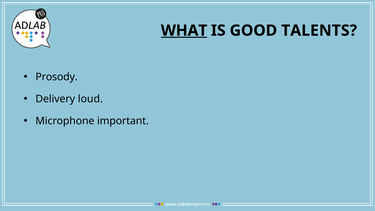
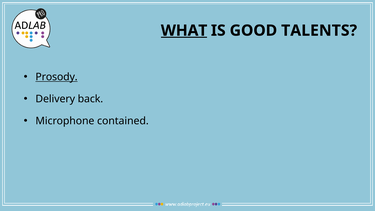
Prosody underline: none -> present (57, 77)
loud: loud -> back (90, 99)
important: important -> contained (123, 121)
